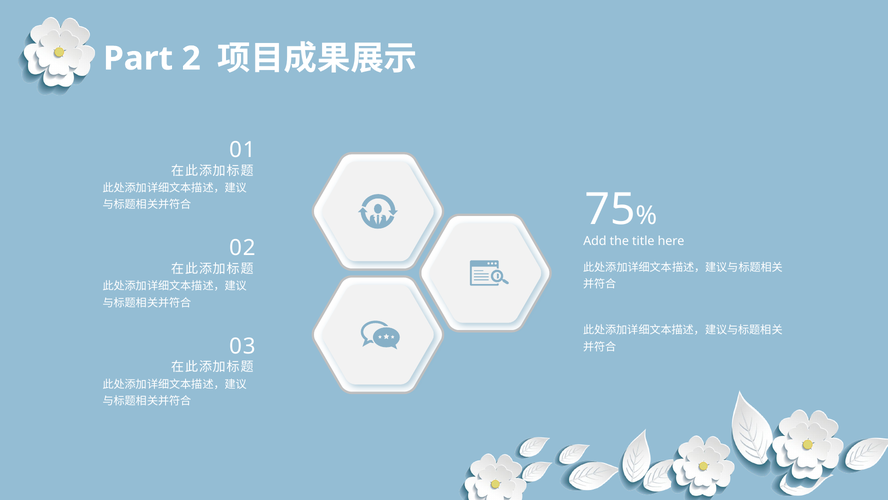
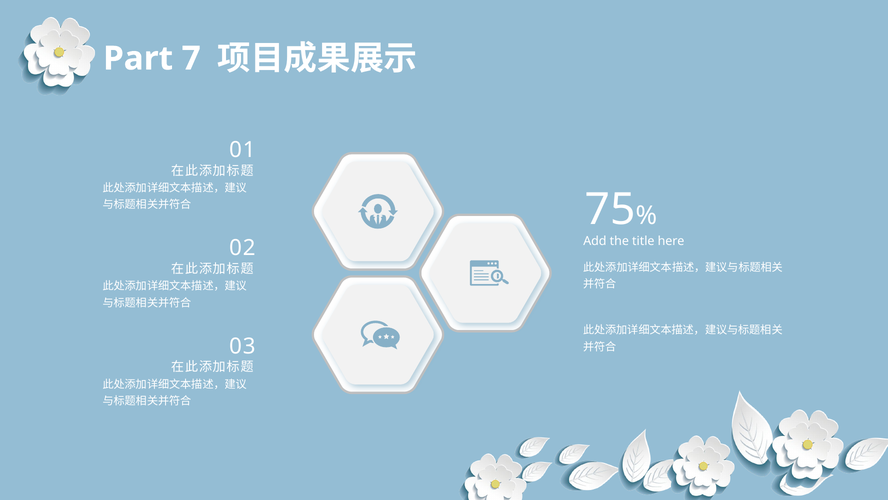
2: 2 -> 7 (191, 58)
